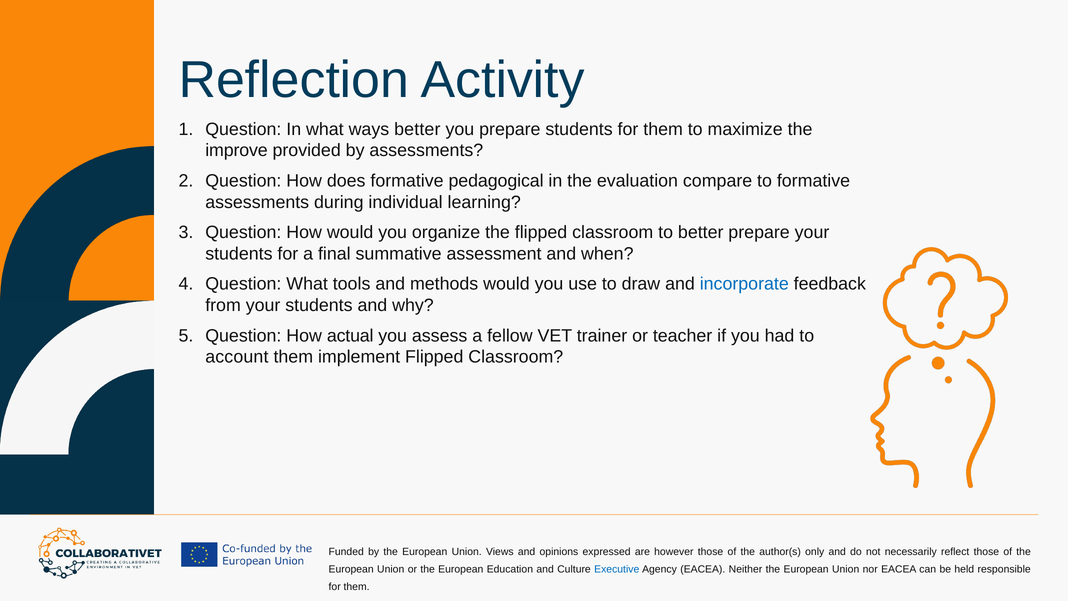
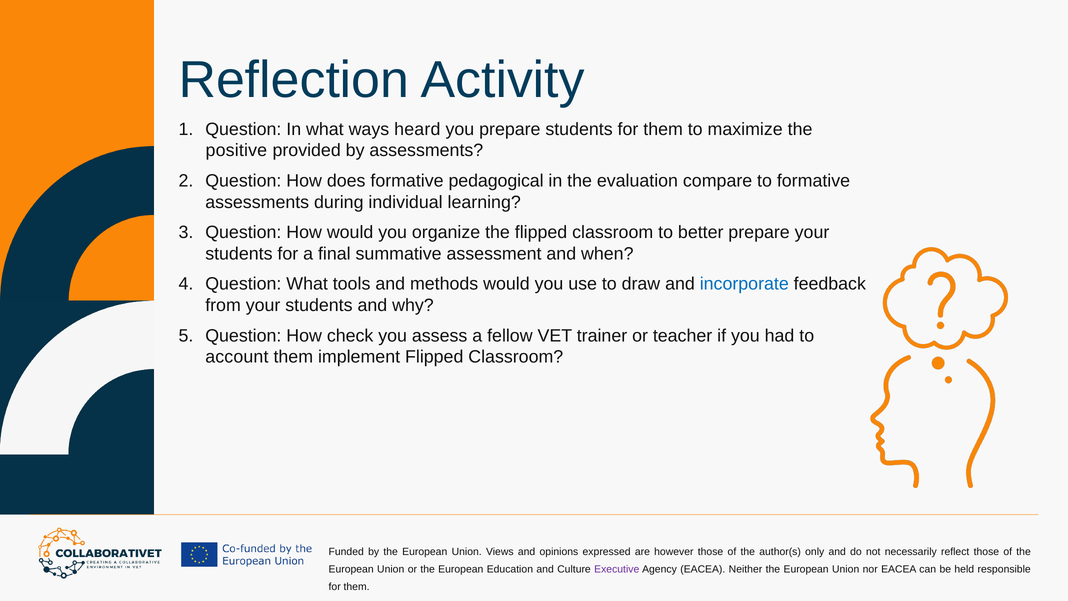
ways better: better -> heard (417, 129)
improve: improve -> positive (236, 150)
actual: actual -> check (350, 336)
Executive colour: blue -> purple (617, 569)
